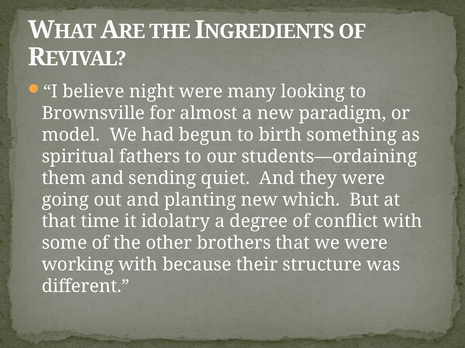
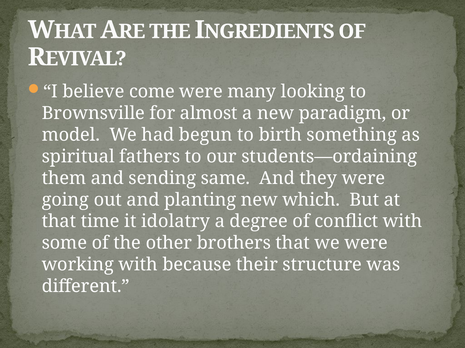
night: night -> come (152, 92)
quiet: quiet -> same (225, 178)
